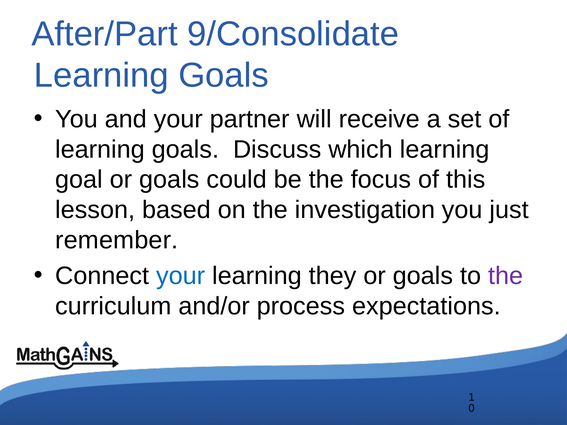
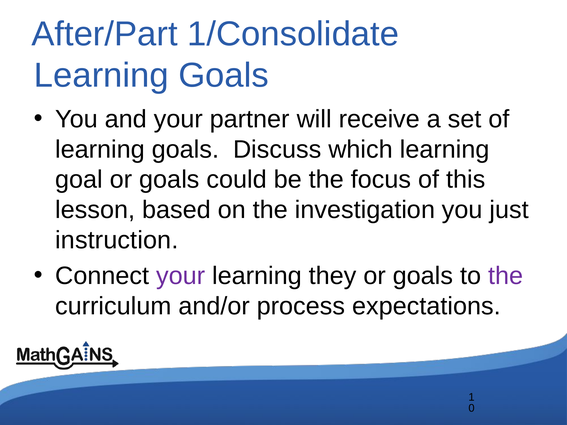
9/Consolidate: 9/Consolidate -> 1/Consolidate (293, 34)
remember: remember -> instruction (117, 240)
your colour: blue -> purple (181, 276)
